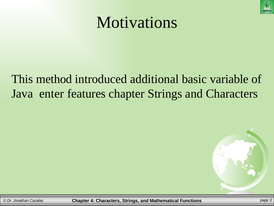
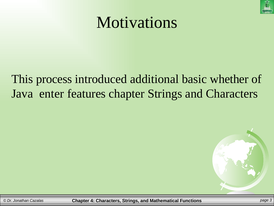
method: method -> process (54, 79)
variable: variable -> whether (229, 79)
